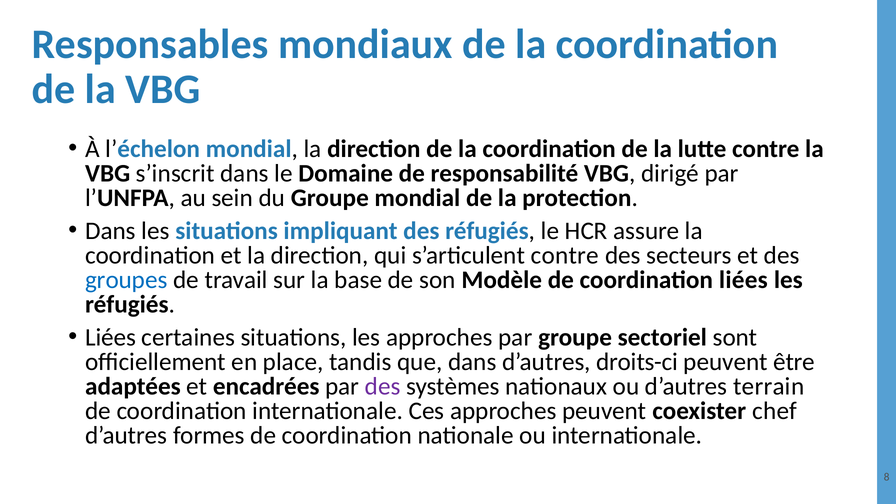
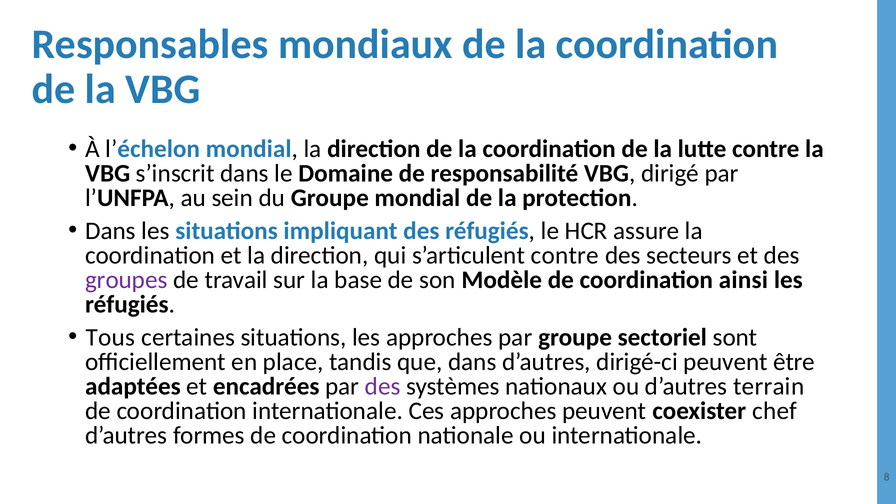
groupes colour: blue -> purple (126, 280)
coordination liées: liées -> ainsi (743, 280)
Liées: Liées -> Tous (110, 337)
droits-ci: droits-ci -> dirigé-ci (637, 362)
